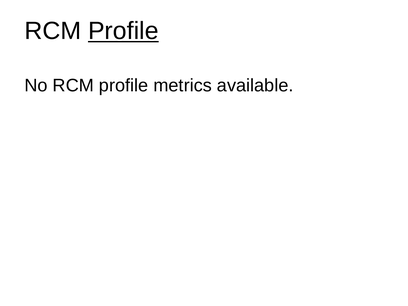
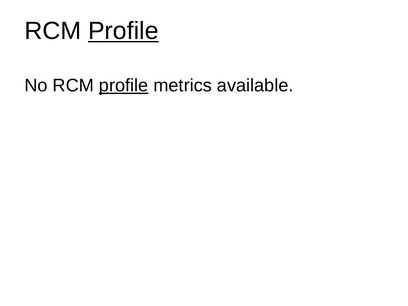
profile underline: none -> present (124, 86)
